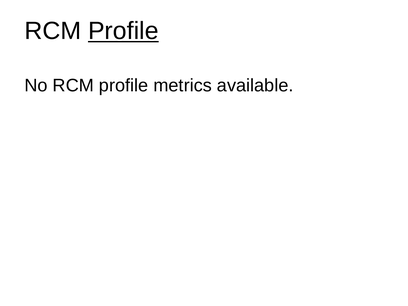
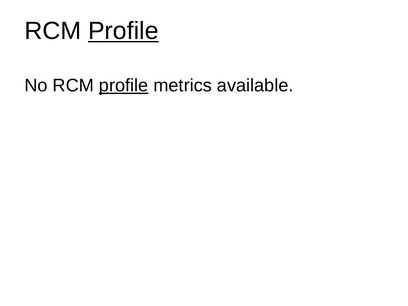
profile underline: none -> present (124, 86)
